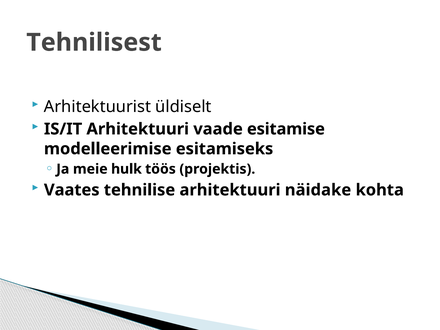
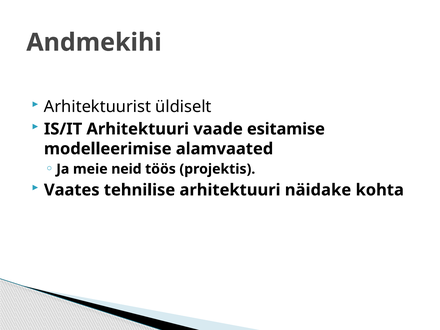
Tehnilisest: Tehnilisest -> Andmekihi (94, 42)
esitamiseks: esitamiseks -> alamvaated (225, 149)
hulk: hulk -> neid (126, 169)
